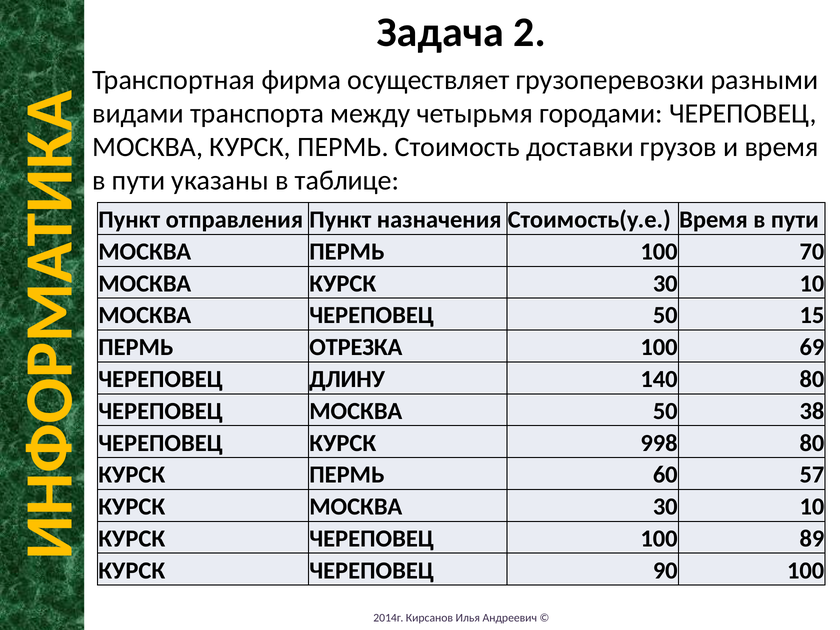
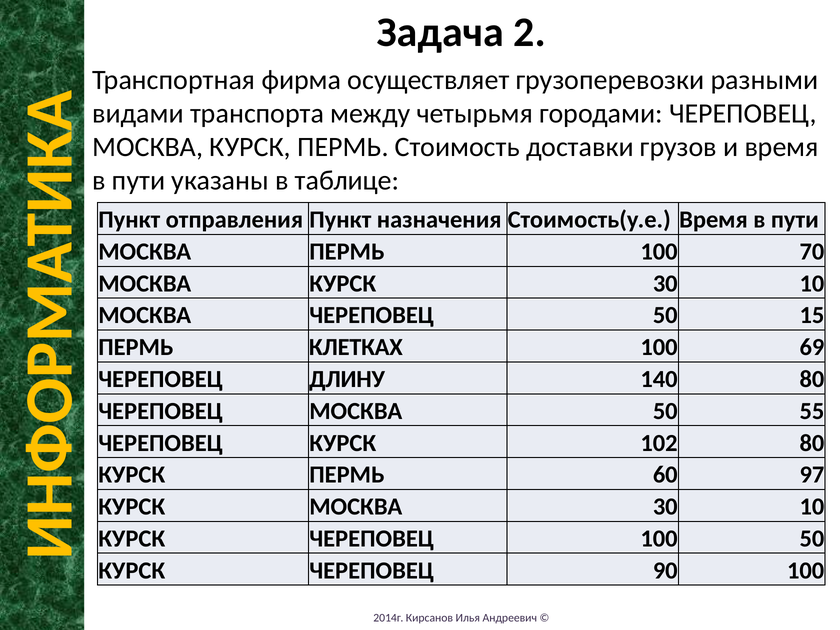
ОТРЕЗКА: ОТРЕЗКА -> КЛЕТКАХ (356, 347)
38: 38 -> 55 (812, 411)
998: 998 -> 102 (659, 443)
57: 57 -> 97 (812, 475)
100 89: 89 -> 50 (812, 539)
